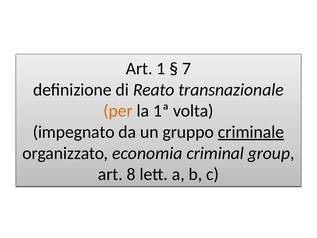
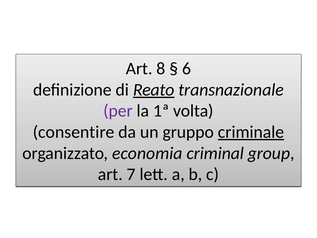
1: 1 -> 8 (161, 69)
7: 7 -> 6 (187, 69)
Reato underline: none -> present (154, 90)
per colour: orange -> purple (118, 111)
impegnato: impegnato -> consentire (74, 132)
8: 8 -> 7 (131, 174)
